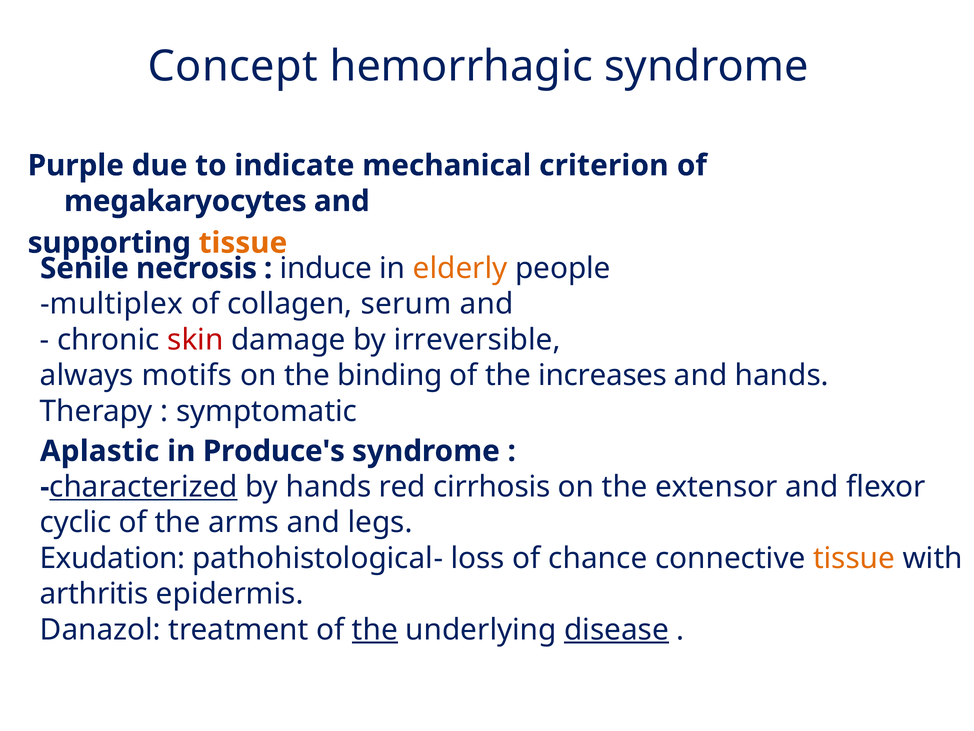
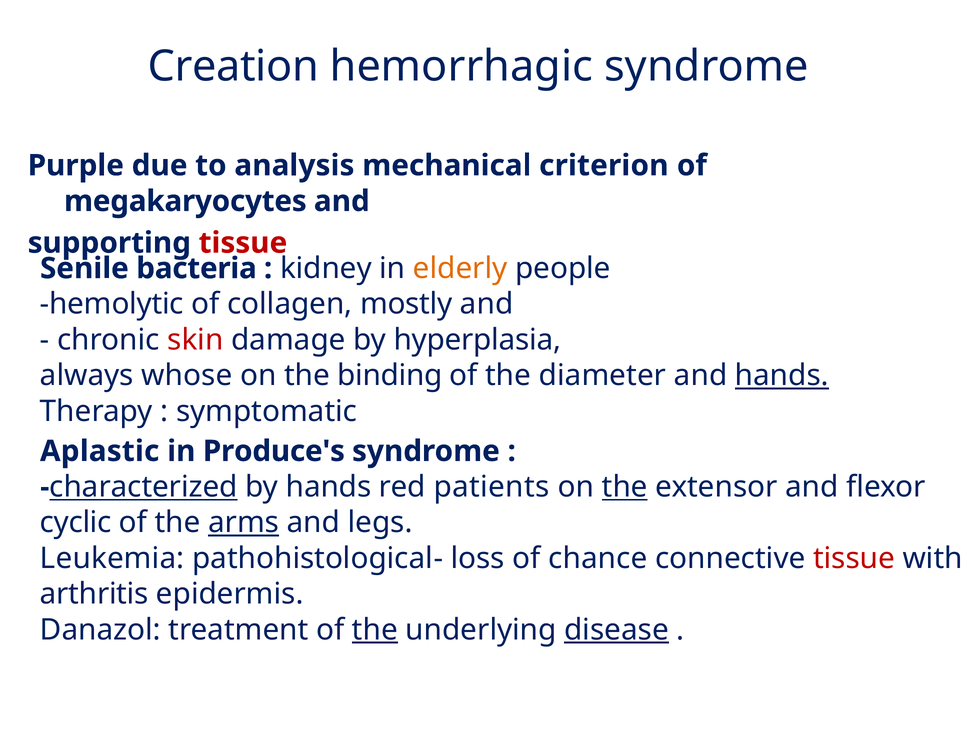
Concept: Concept -> Creation (233, 66)
indicate: indicate -> analysis (294, 165)
tissue colour: orange -> red (243, 243)
necrosis: necrosis -> bacteria (197, 268)
induce: induce -> kidney (326, 268)
multiplex: multiplex -> hemolytic (112, 304)
serum: serum -> mostly (406, 304)
irreversible: irreversible -> hyperplasia (477, 340)
motifs: motifs -> whose (187, 375)
increases: increases -> diameter (603, 375)
hands underline: none -> present (782, 375)
cirrhosis: cirrhosis -> patients (492, 487)
the underline: none -> present (625, 487)
arms underline: none -> present (244, 522)
Exudation: Exudation -> Leukemia (112, 558)
tissue colour: orange -> red (854, 558)
